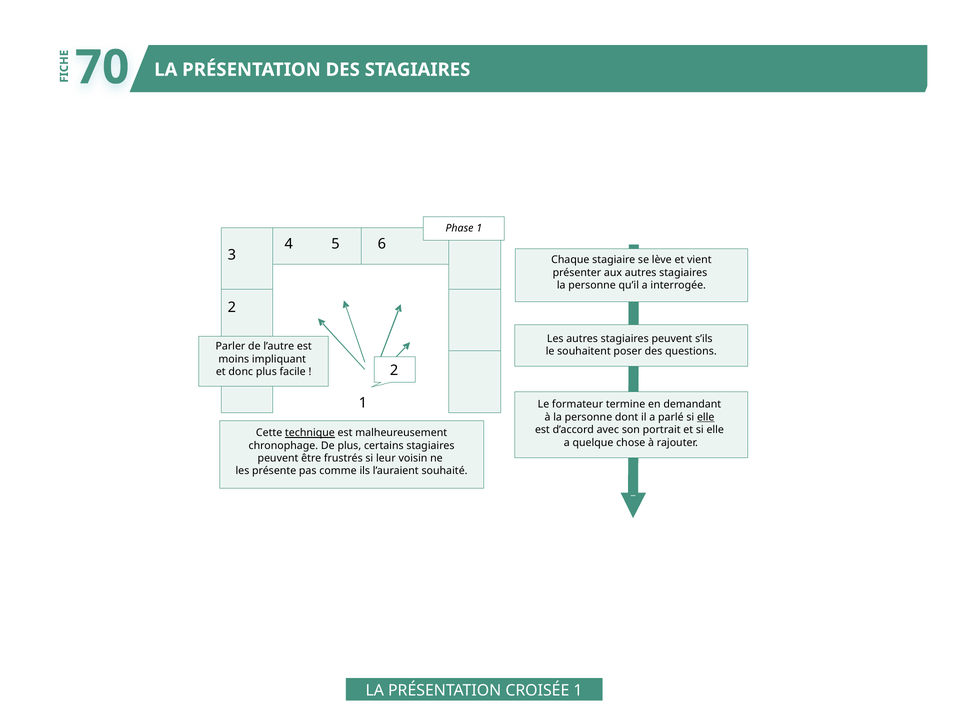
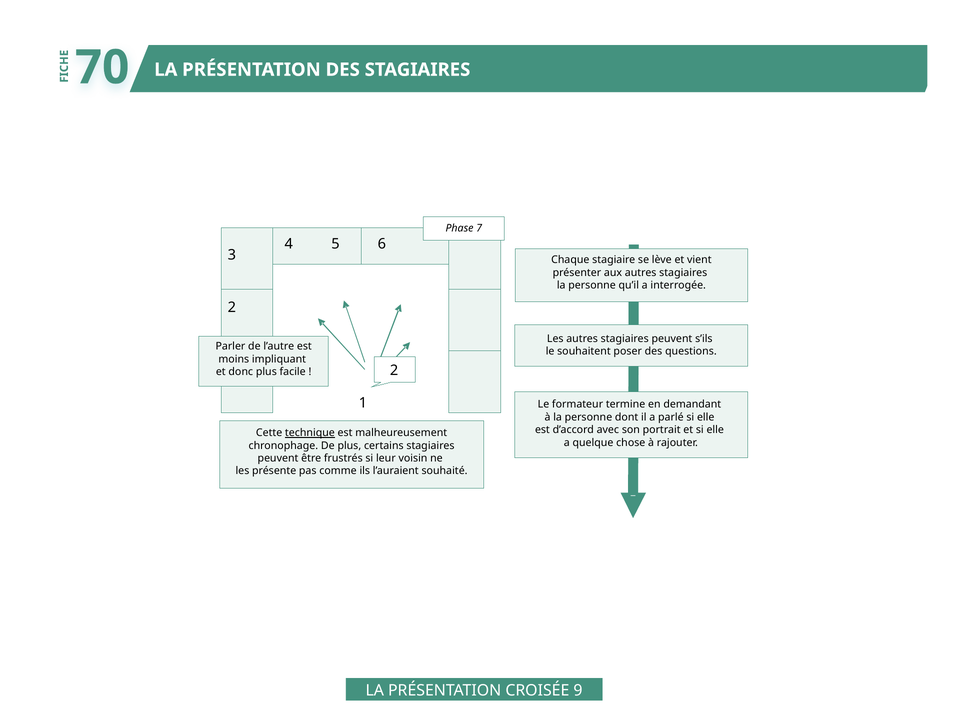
Phase 1: 1 -> 7 (479, 228)
elle underline: present -> none (706, 417)
CROISÉE 1: 1 -> 9 (578, 690)
